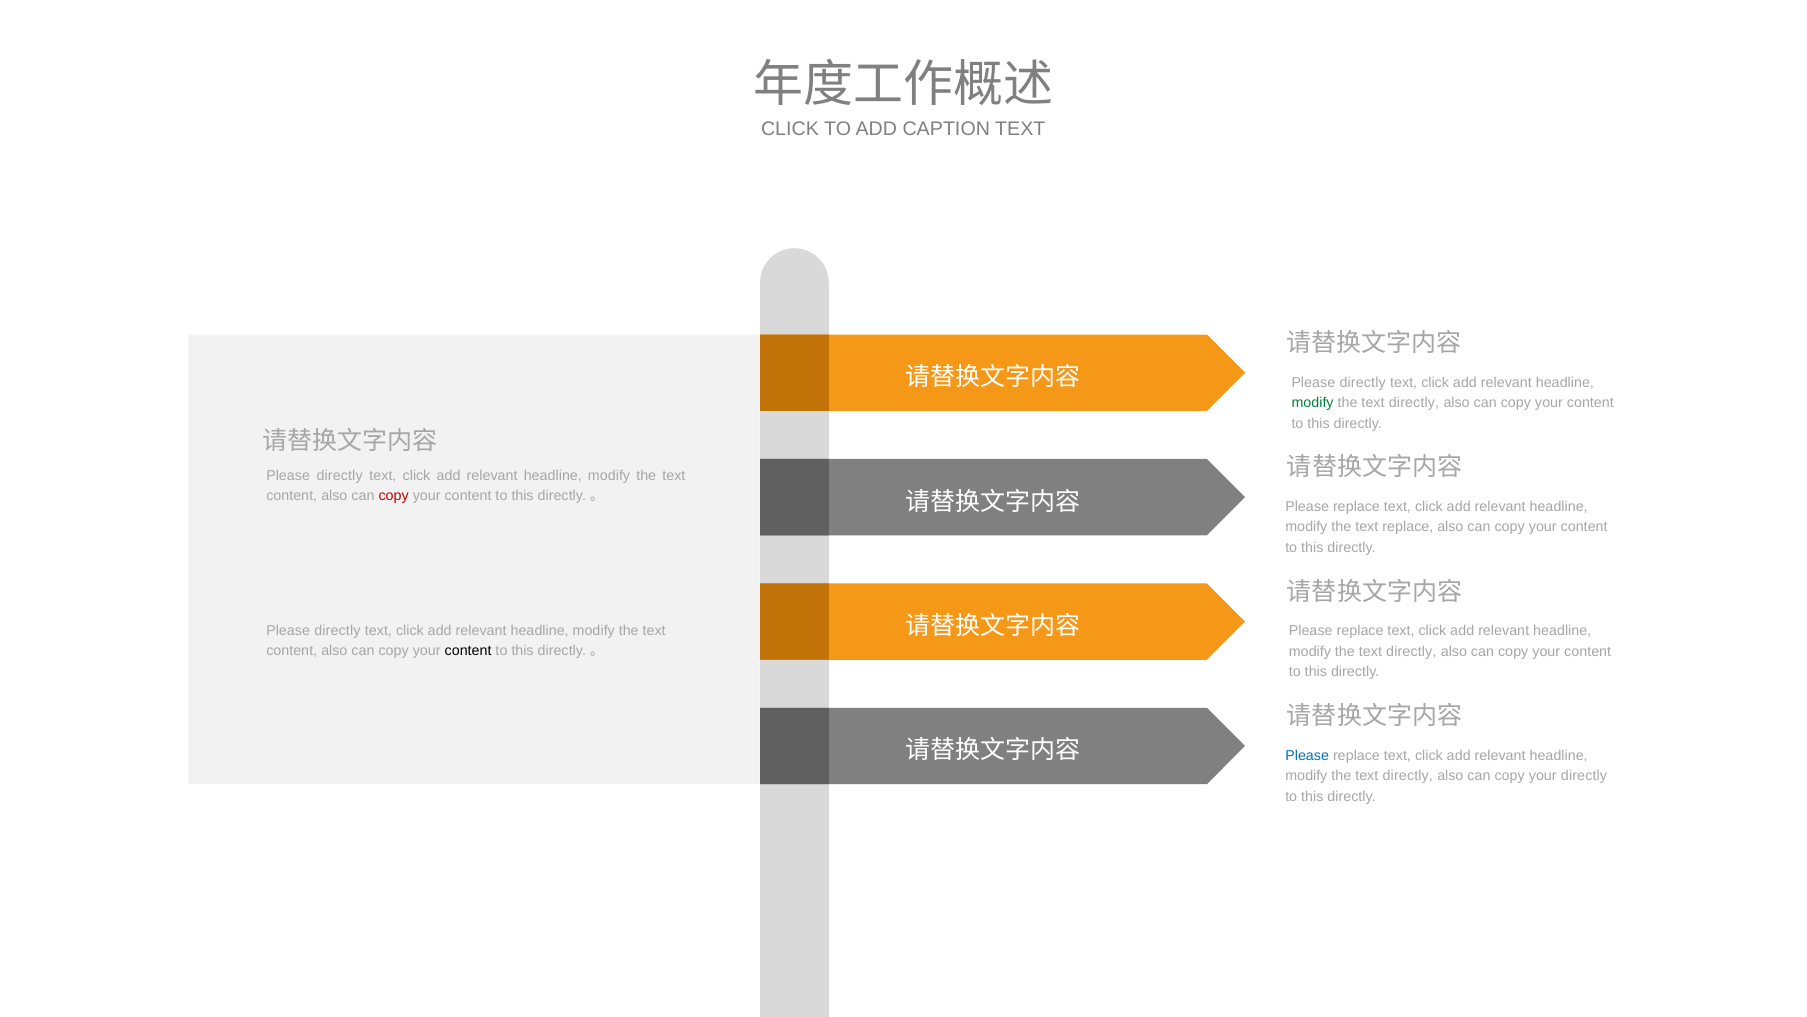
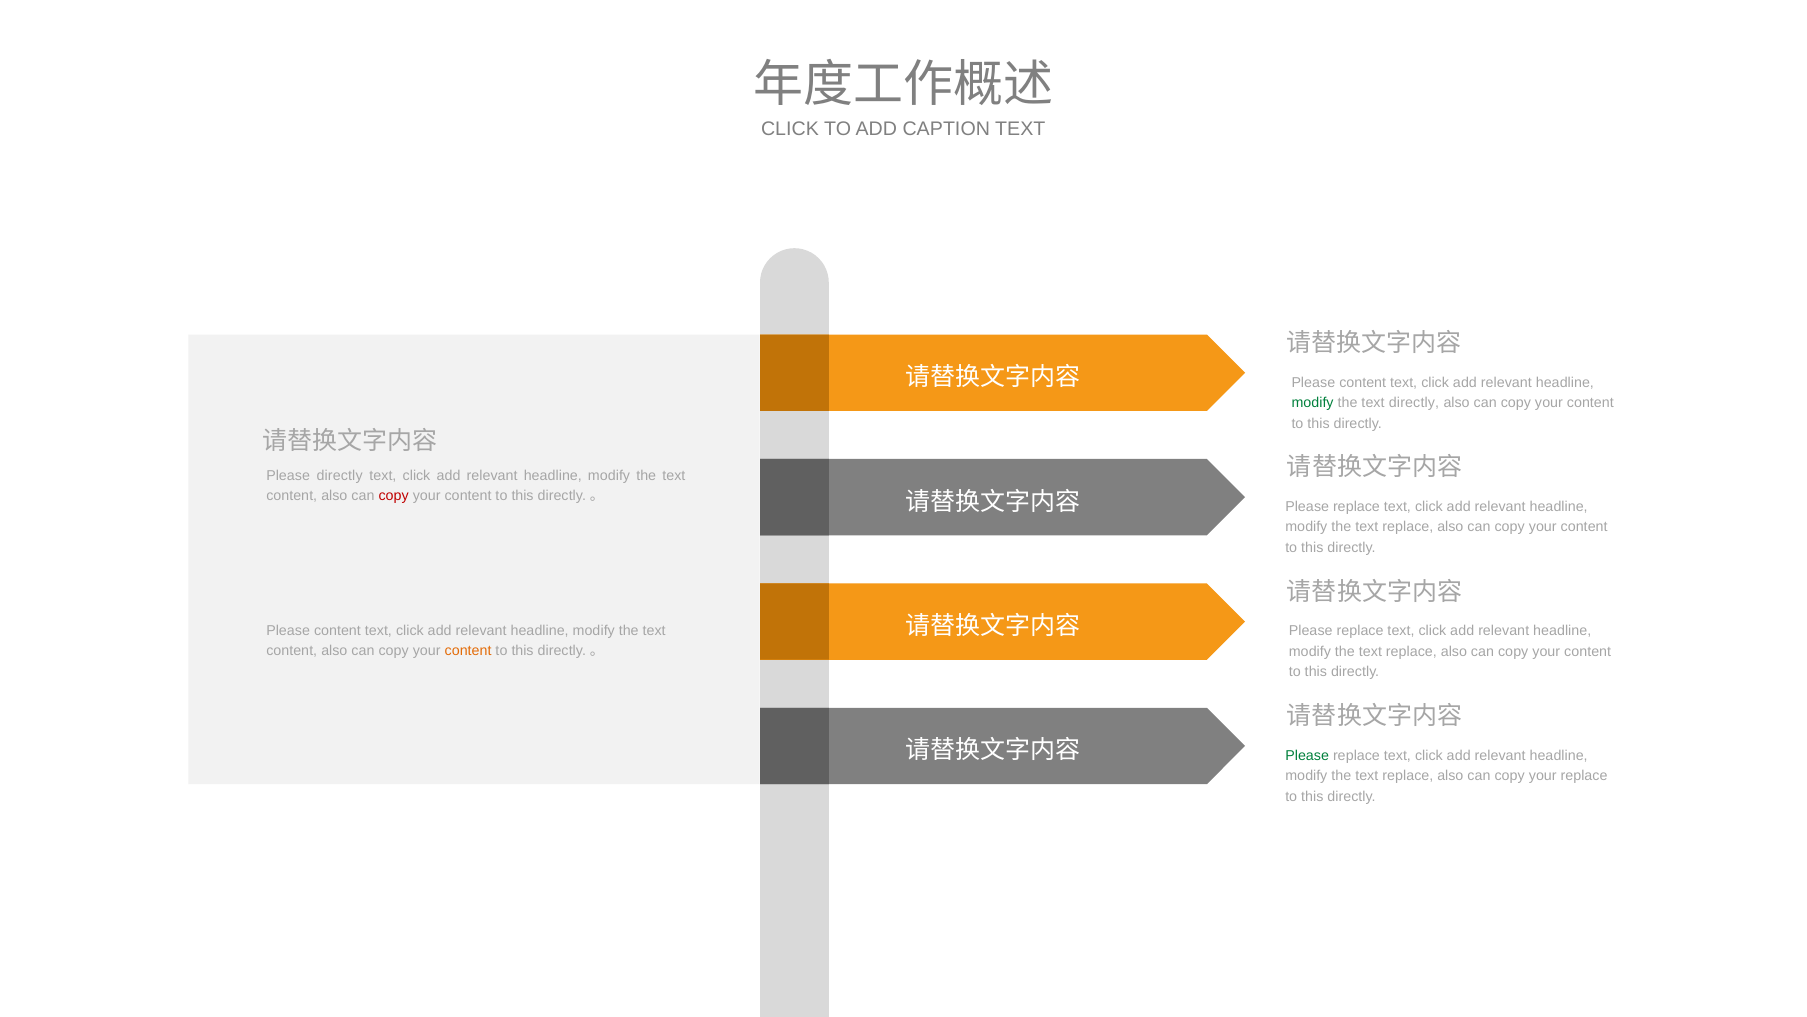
directly: directly -> content (1363, 382)
directly: directly -> content (337, 630)
content colour: black -> orange (468, 651)
directly: directly -> replace (1411, 651)
Please colour: blue -> green (1307, 755)
directly: directly -> replace (1408, 776)
your directly: directly -> replace (1584, 776)
